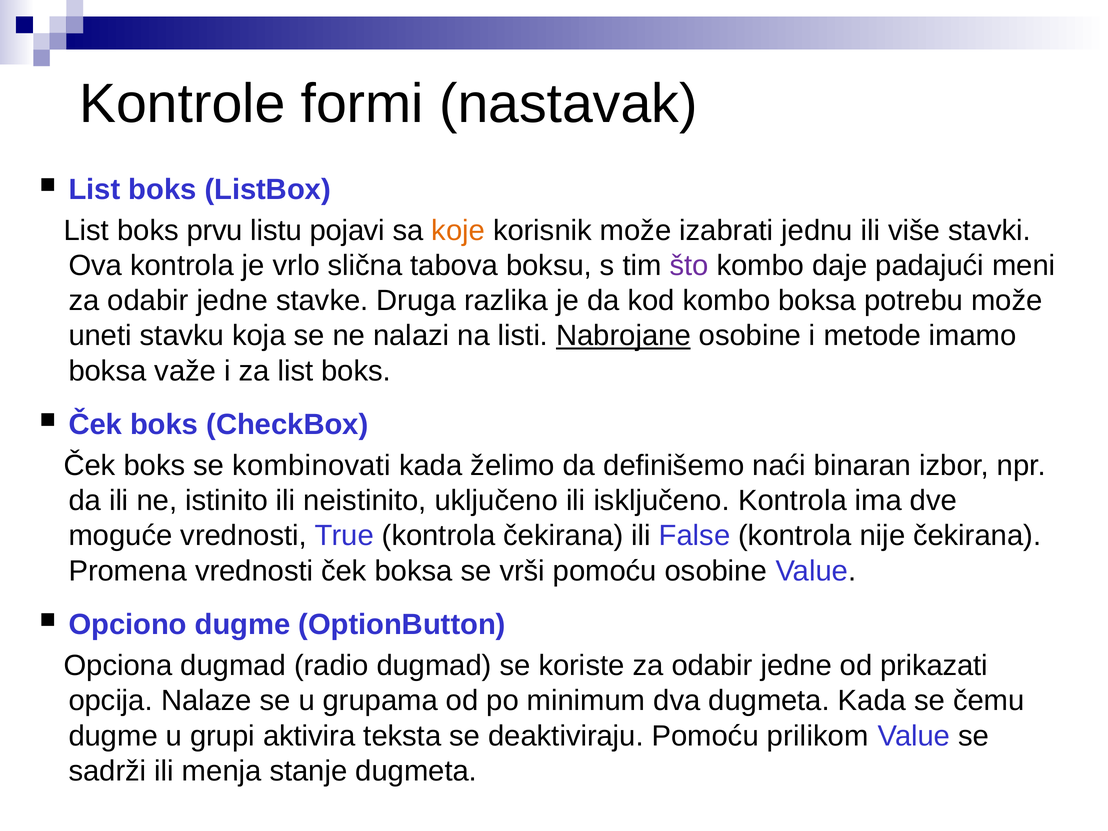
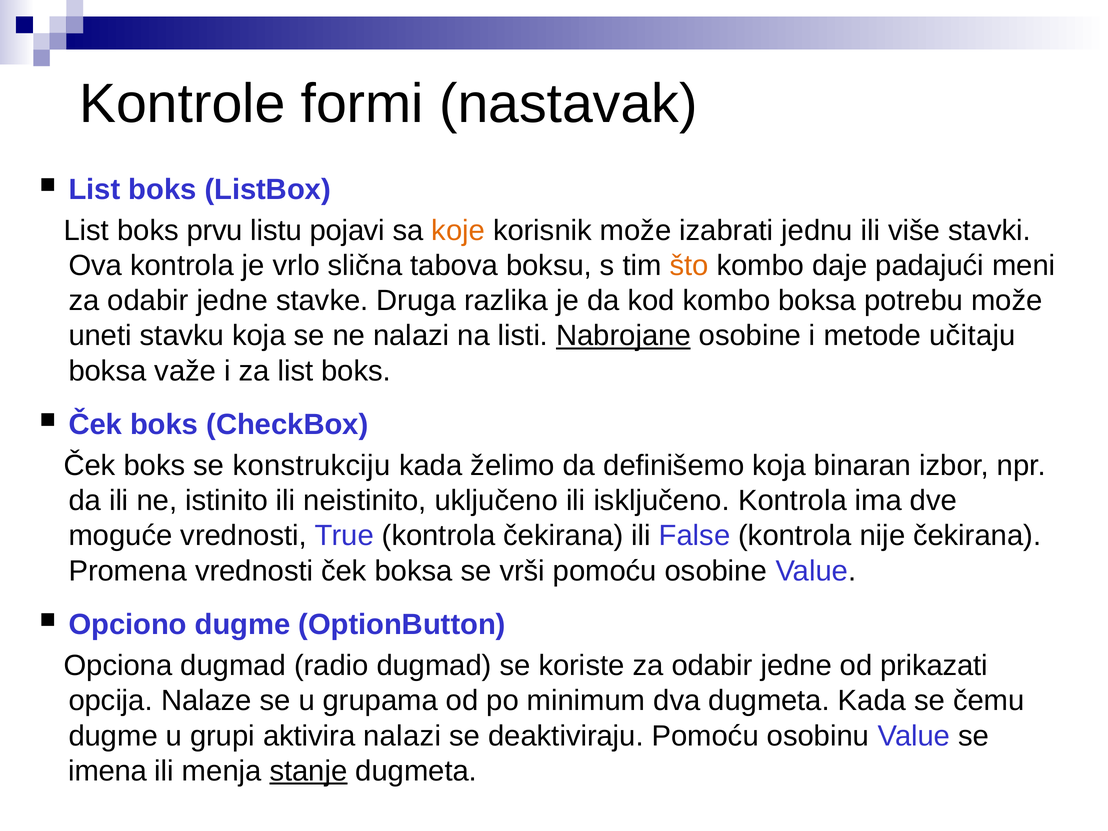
što colour: purple -> orange (689, 266)
imamo: imamo -> učitaju (973, 336)
kombinovati: kombinovati -> konstrukciju (312, 466)
definišemo naći: naći -> koja (779, 466)
aktivira teksta: teksta -> nalazi (402, 736)
prilikom: prilikom -> osobinu (818, 736)
sadrži: sadrži -> imena (108, 771)
stanje underline: none -> present (308, 771)
